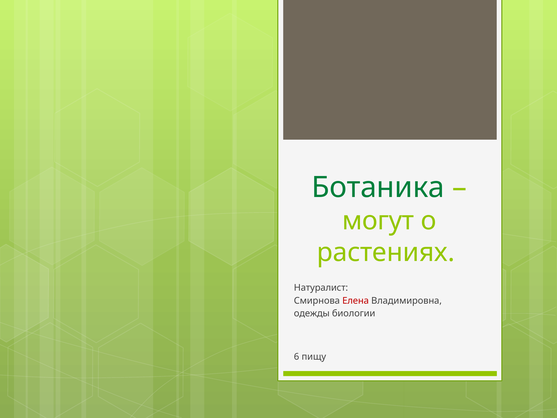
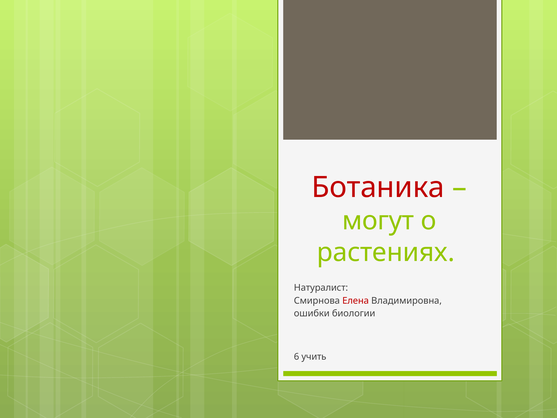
Ботаника colour: green -> red (378, 187)
одежды: одежды -> ошибки (312, 313)
пищу: пищу -> учить (314, 356)
